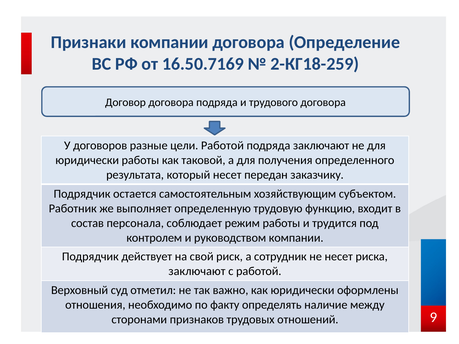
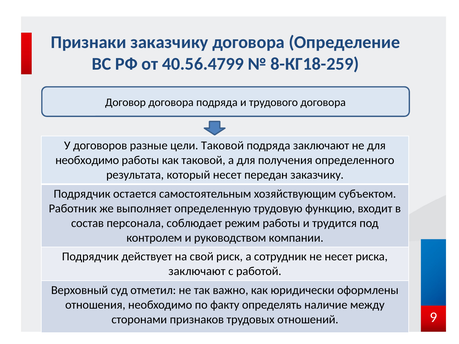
Признаки компании: компании -> заказчику (169, 42)
16.50.7169: 16.50.7169 -> 40.56.4799 (203, 64)
2-КГ18-259: 2-КГ18-259 -> 8-КГ18-259 (315, 64)
цели Работой: Работой -> Таковой (222, 146)
юридически: юридически -> необходимо (87, 160)
